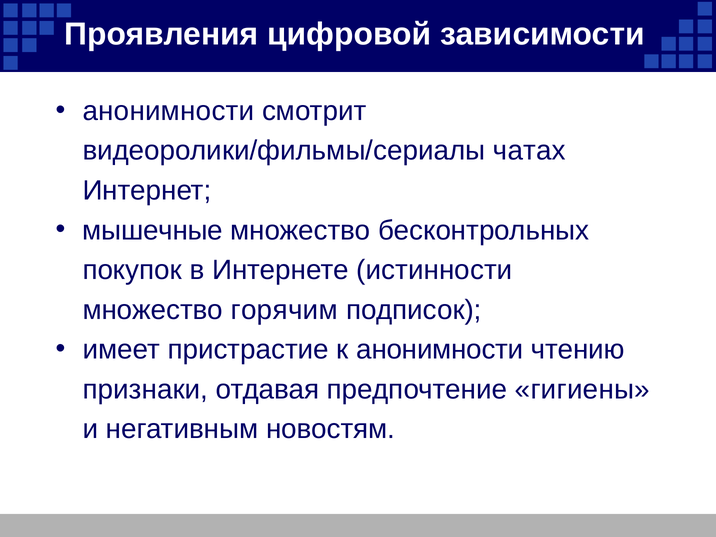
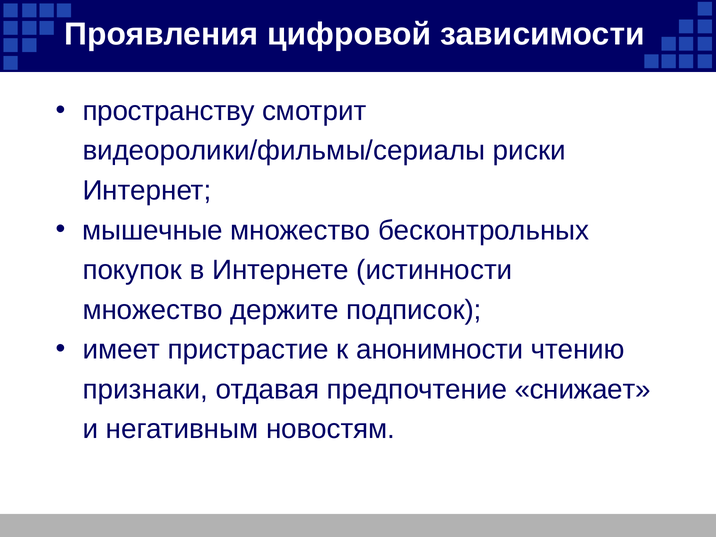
анонимности: анонимности -> пространству (169, 111)
чатах: чатах -> риски (529, 151)
горячим: горячим -> держите (284, 310)
гигиены: гигиены -> снижает (583, 389)
